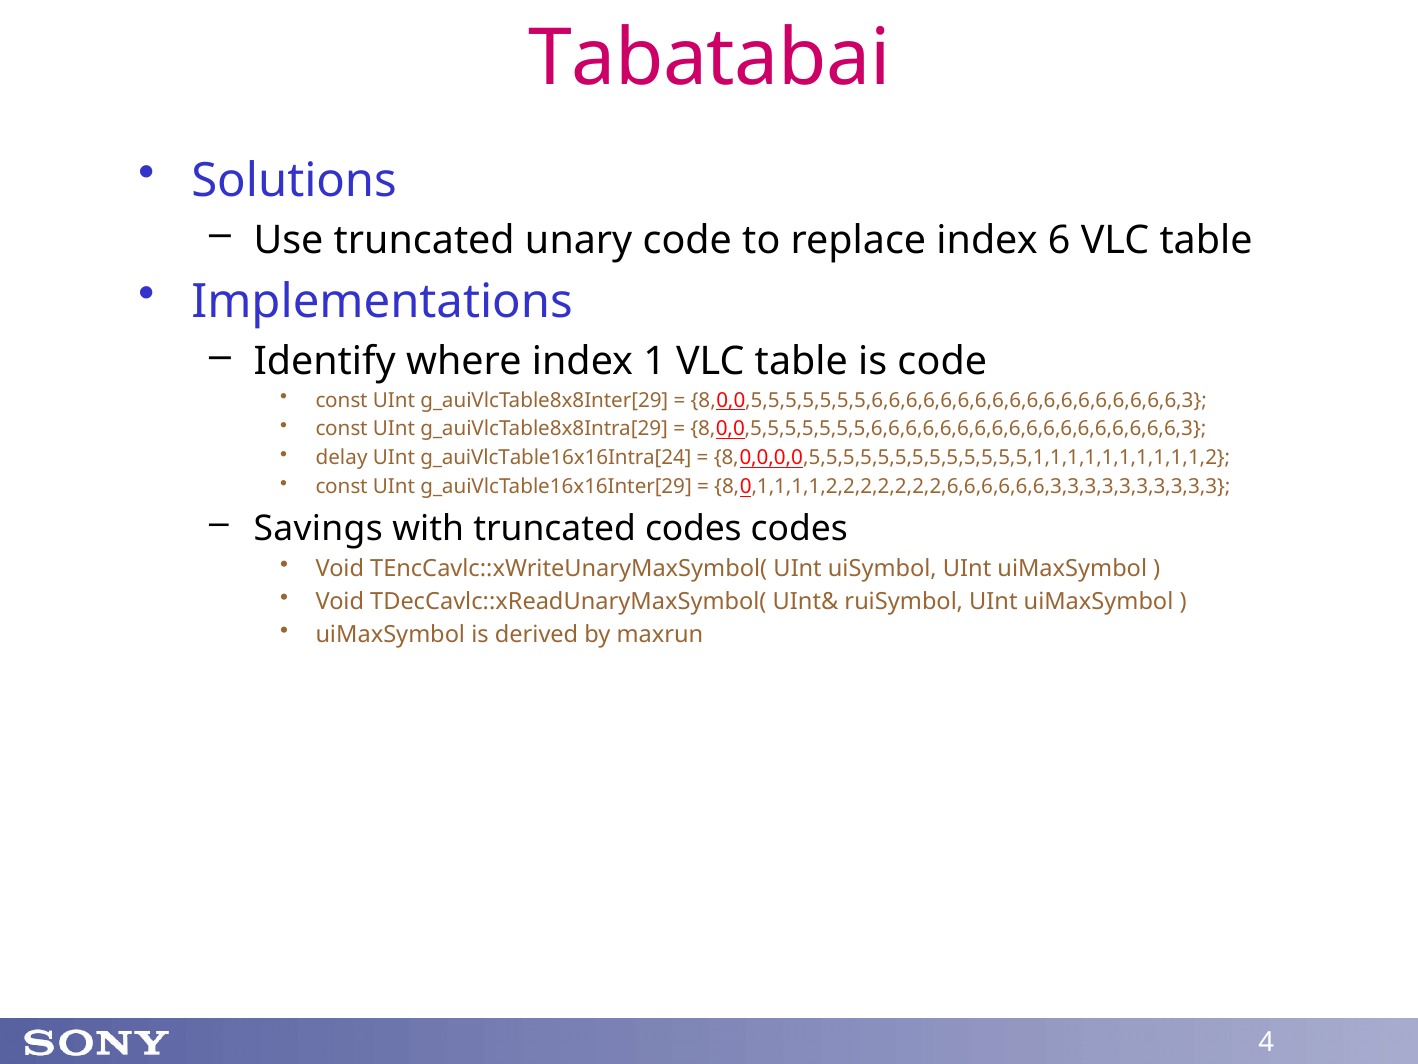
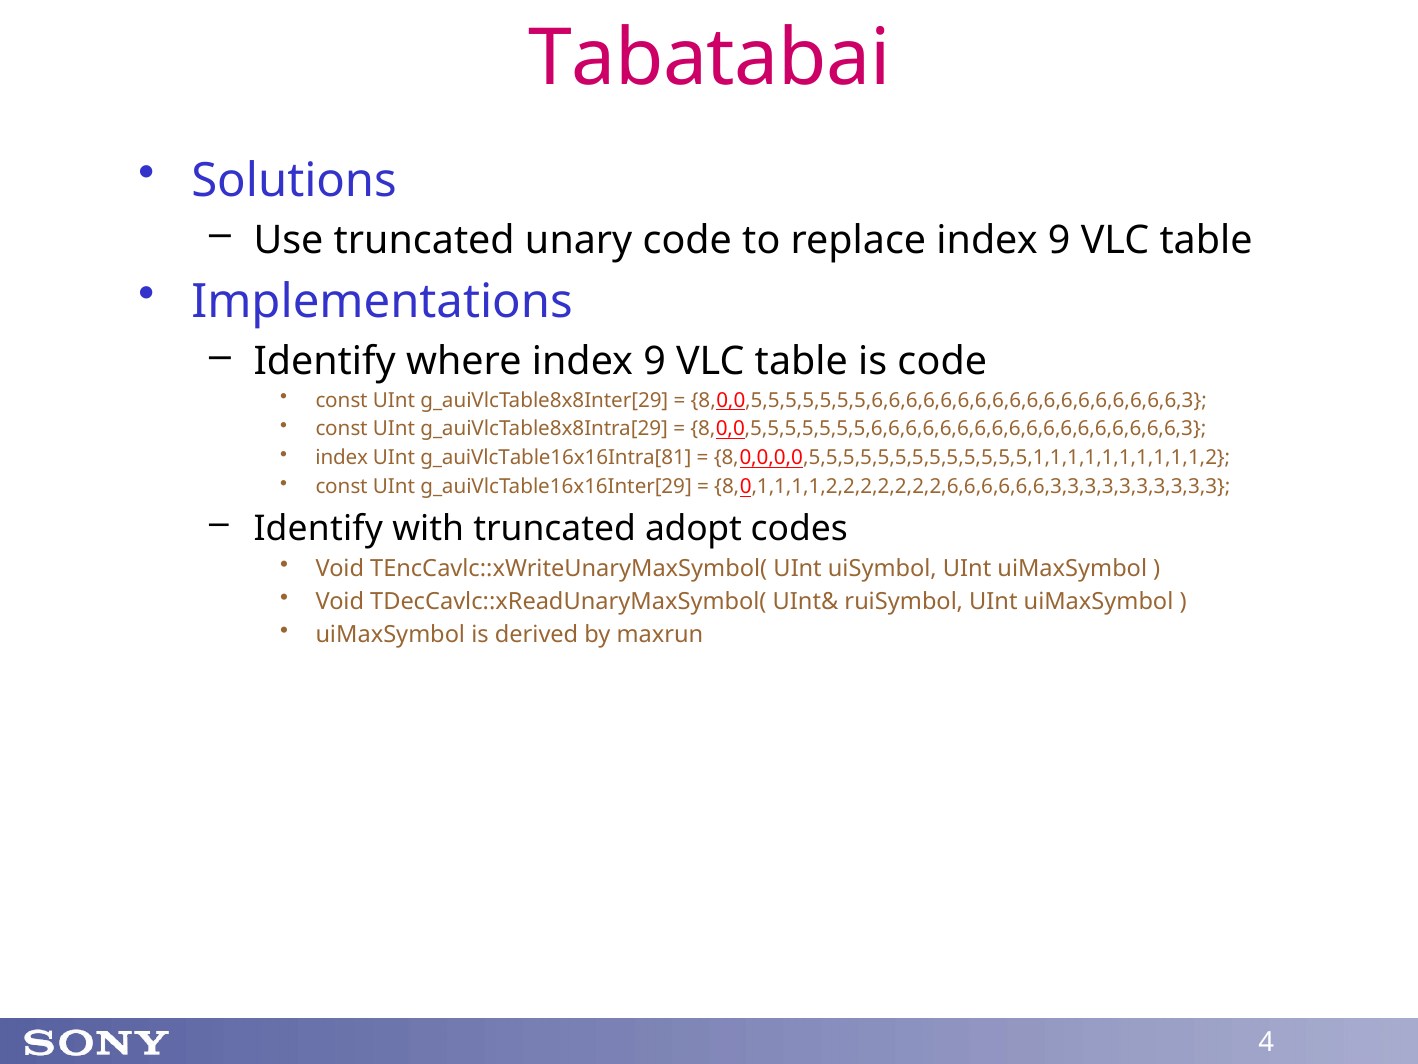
replace index 6: 6 -> 9 (1059, 240)
where index 1: 1 -> 9 (655, 361)
delay: delay -> index (342, 458)
g_auiVlcTable16x16Intra[24: g_auiVlcTable16x16Intra[24 -> g_auiVlcTable16x16Intra[81 (556, 458)
Savings: Savings -> Identify (318, 529)
truncated codes: codes -> adopt (693, 529)
